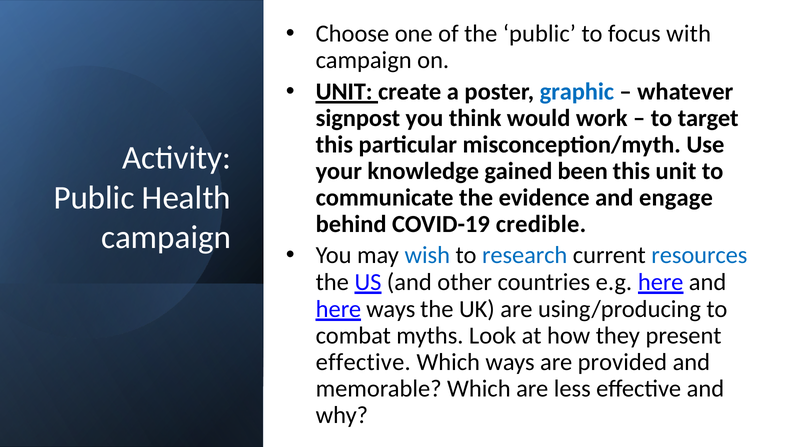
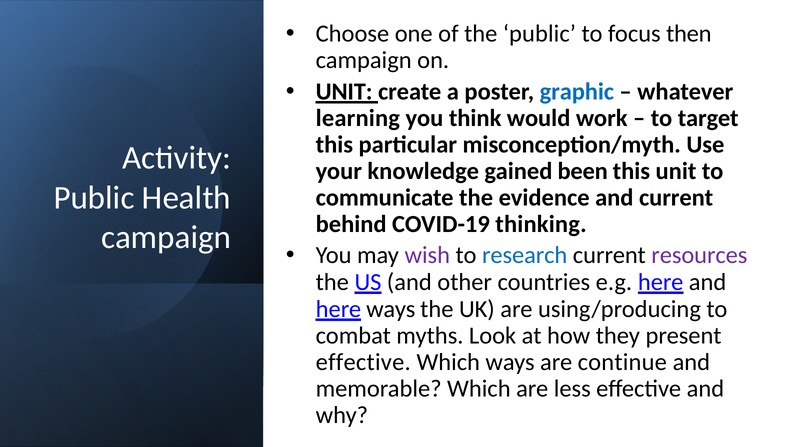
with: with -> then (689, 34)
signpost: signpost -> learning (358, 118)
and engage: engage -> current (676, 198)
credible: credible -> thinking (541, 224)
wish colour: blue -> purple (427, 256)
resources colour: blue -> purple (699, 256)
provided: provided -> continue (622, 362)
